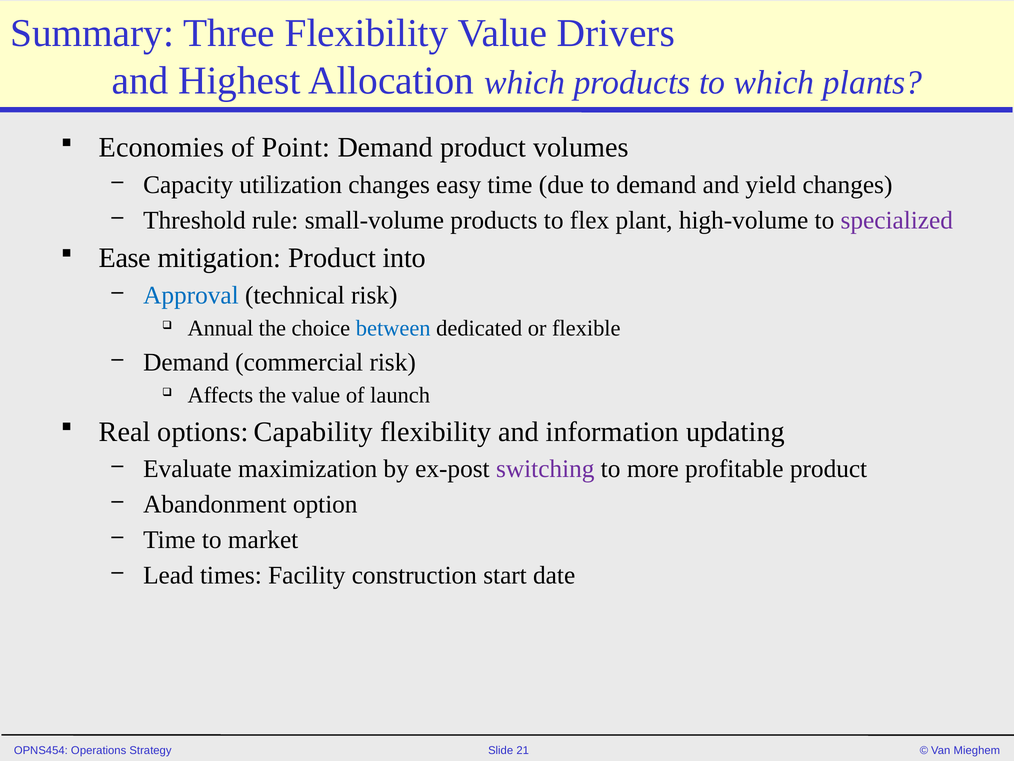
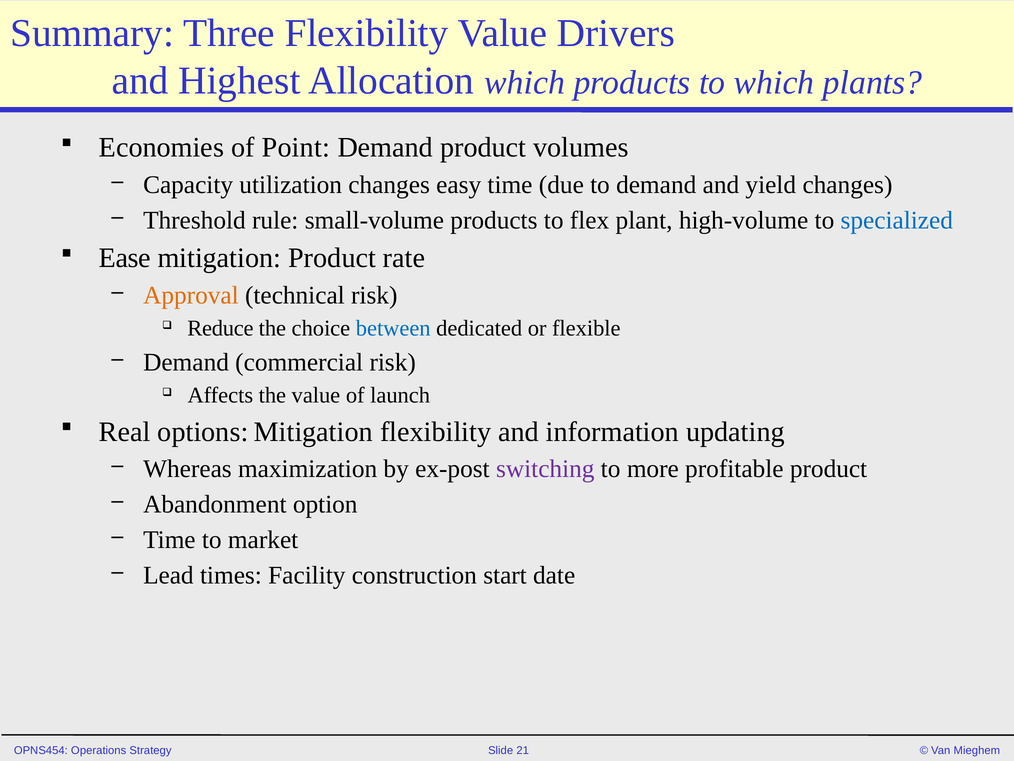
specialized colour: purple -> blue (897, 220)
into: into -> rate (404, 258)
Approval colour: blue -> orange (191, 295)
Annual: Annual -> Reduce (220, 328)
options Capability: Capability -> Mitigation (313, 432)
Evaluate: Evaluate -> Whereas (187, 468)
